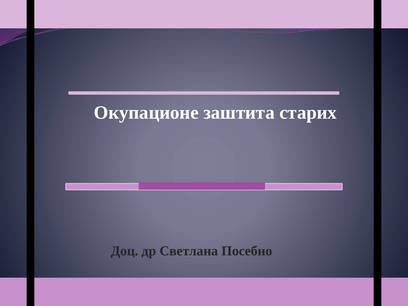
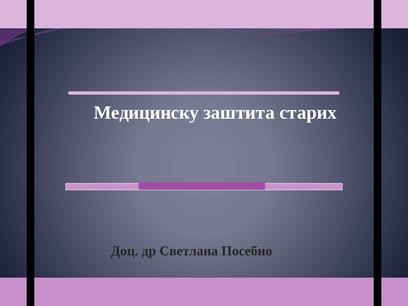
Окупационе: Окупационе -> Медицинску (146, 113)
